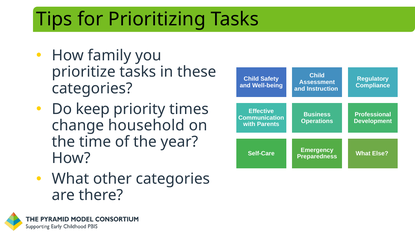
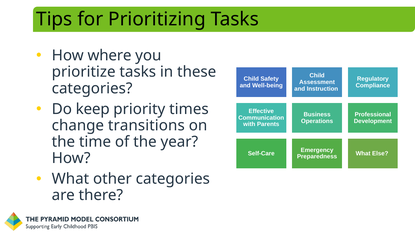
family: family -> where (110, 55)
household: household -> transitions (146, 125)
